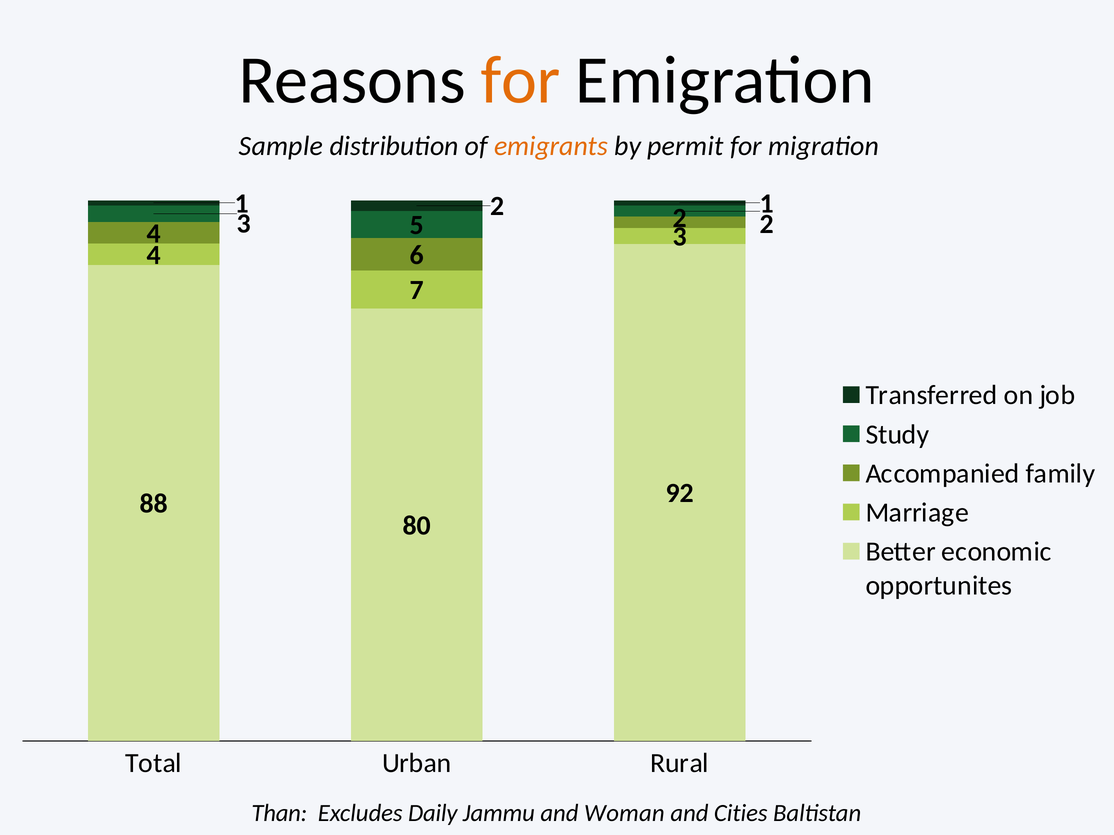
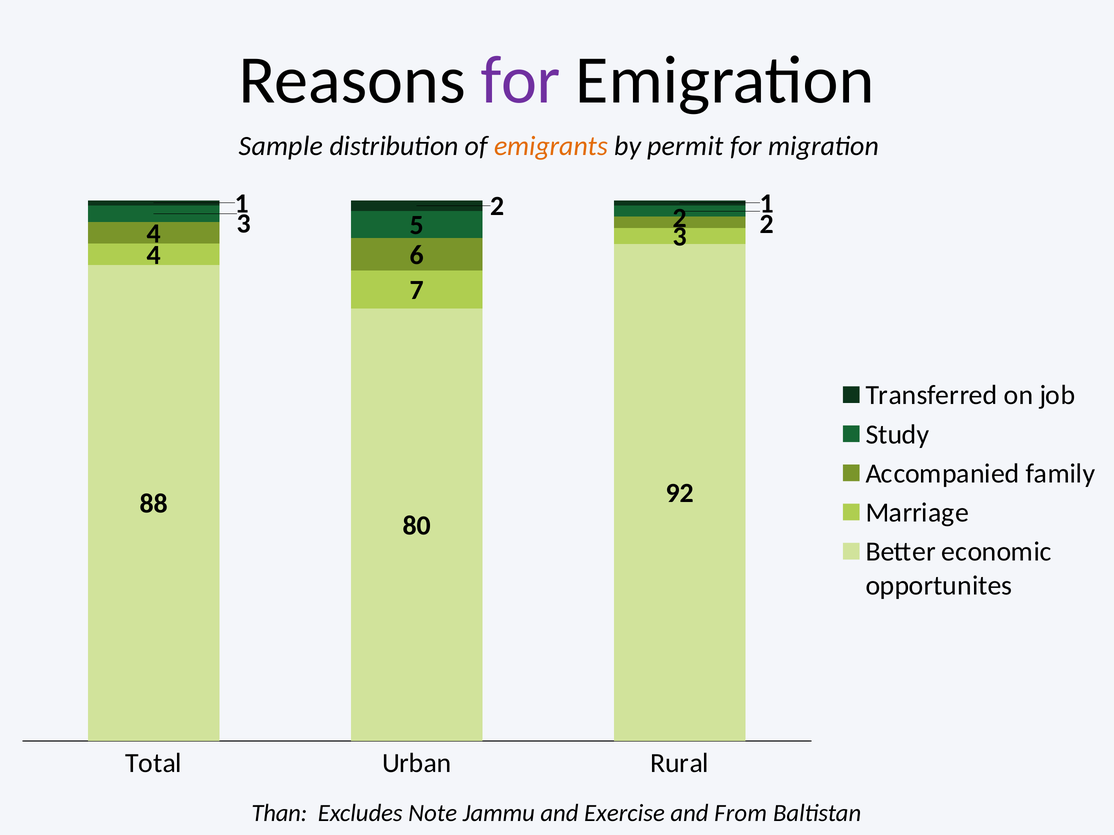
for colour: orange -> purple (521, 80)
Daily: Daily -> Note (433, 814)
Woman: Woman -> Exercise (624, 814)
Cities: Cities -> From (741, 814)
